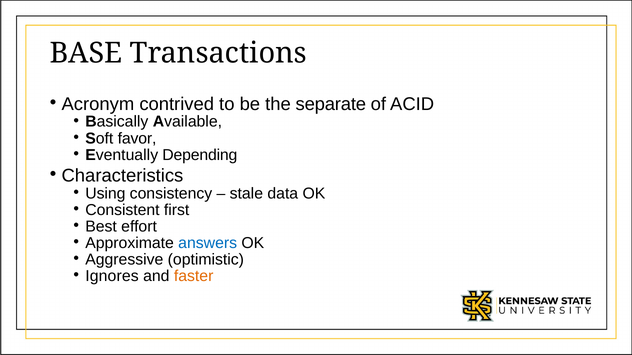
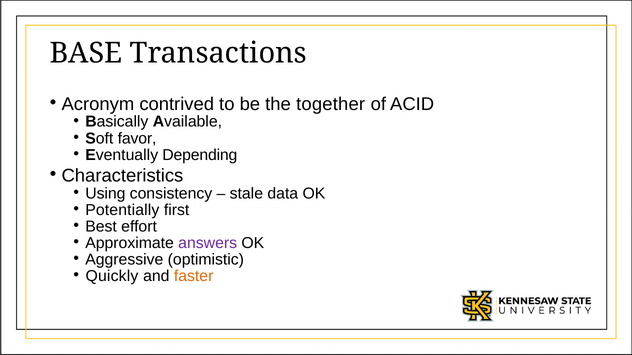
separate: separate -> together (331, 104)
Consistent: Consistent -> Potentially (122, 210)
answers colour: blue -> purple (208, 243)
Ignores: Ignores -> Quickly (112, 276)
